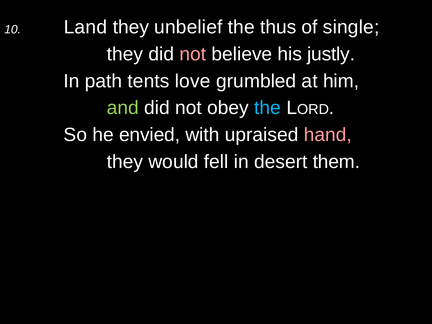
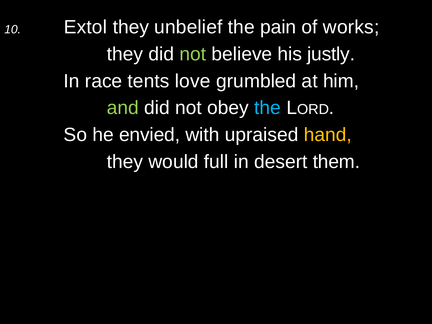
Land: Land -> Extol (85, 27)
thus: thus -> pain (278, 27)
single: single -> works (351, 27)
not colour: pink -> light green (193, 54)
path: path -> race (104, 81)
hand colour: pink -> yellow (328, 135)
fell: fell -> full (216, 162)
